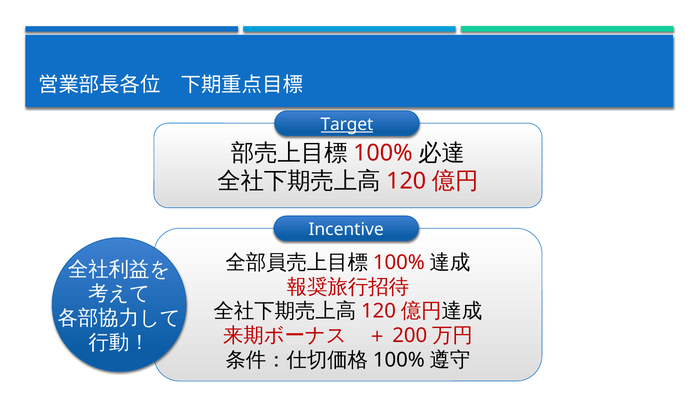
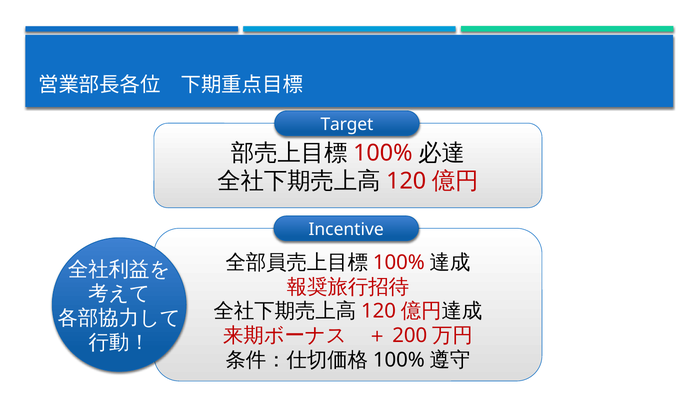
Target underline: present -> none (347, 125)
